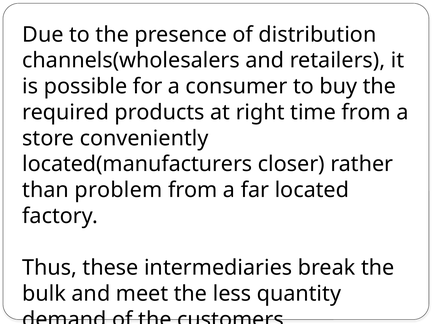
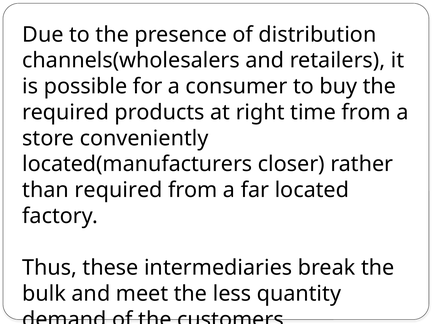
than problem: problem -> required (118, 190)
